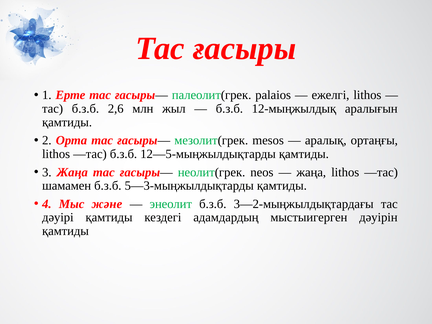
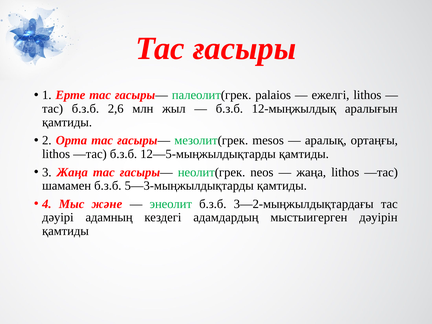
дәуірі қамтиды: қамтиды -> адамның (109, 218)
